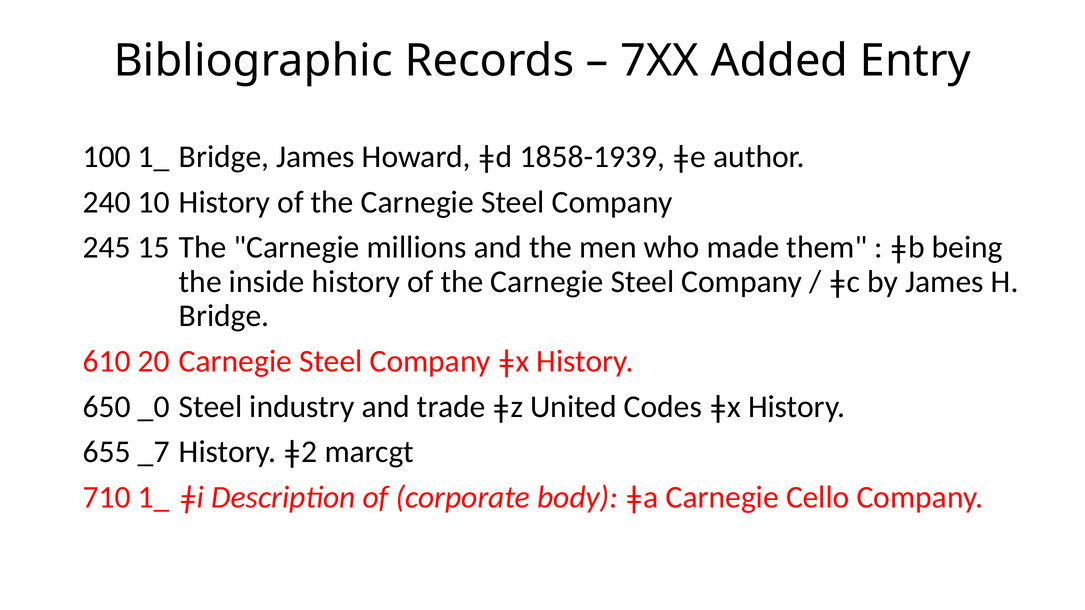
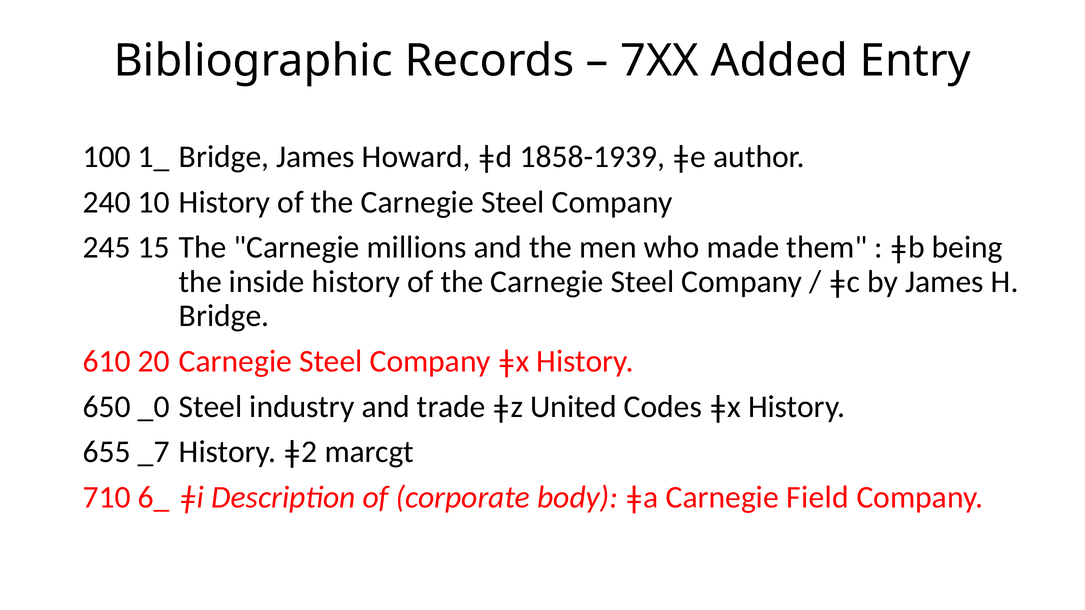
710 1_: 1_ -> 6_ (154, 498)
Cello: Cello -> Field (818, 498)
